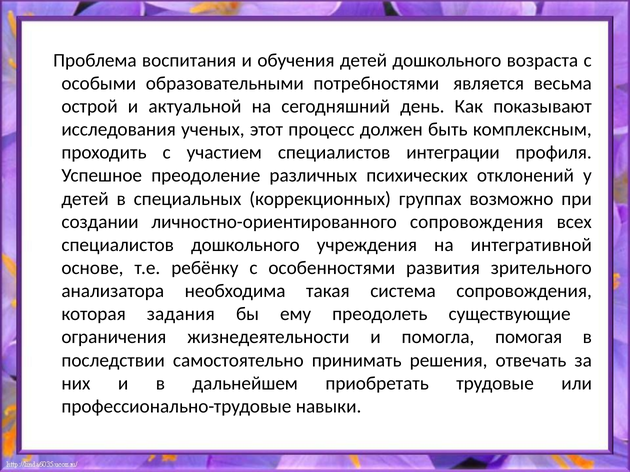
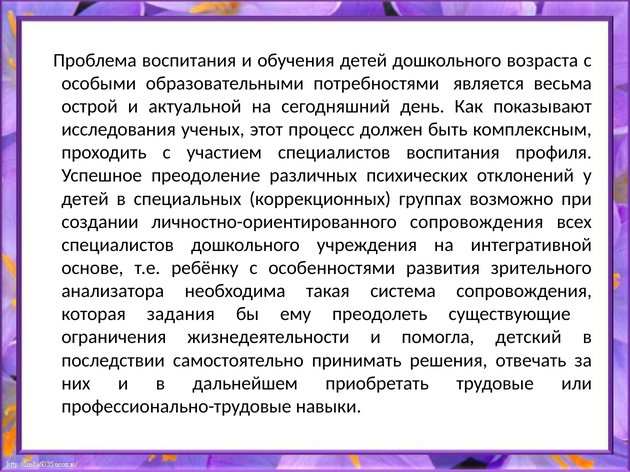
специалистов интеграции: интеграции -> воспитания (453, 153)
помогая: помогая -> детский (528, 337)
